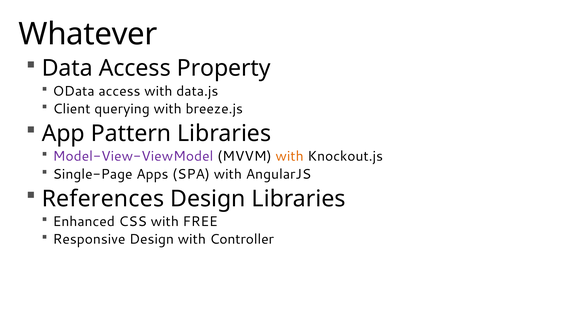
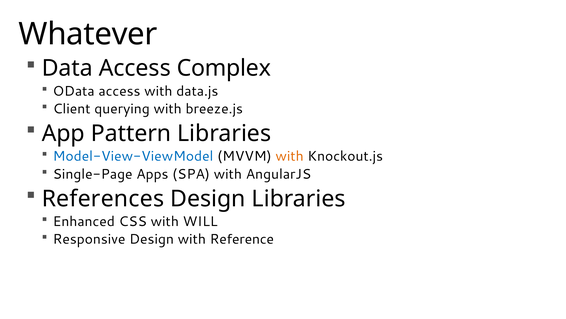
Property: Property -> Complex (224, 68)
Model-View-ViewModel colour: purple -> blue (133, 156)
FREE: FREE -> WILL (200, 221)
Controller: Controller -> Reference (242, 239)
